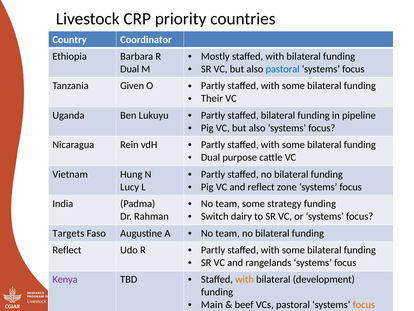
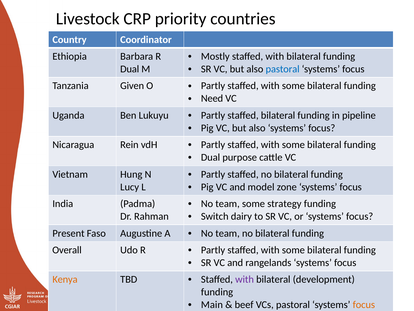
Their: Their -> Need (212, 98)
and reflect: reflect -> model (261, 187)
Targets: Targets -> Present (68, 233)
Reflect: Reflect -> Overall (67, 250)
Kenya colour: purple -> orange (65, 279)
with colour: orange -> purple (245, 279)
